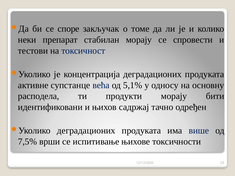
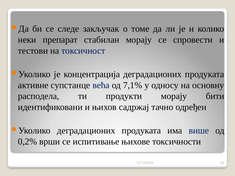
споре: споре -> следе (68, 29)
5,1%: 5,1% -> 7,1% (133, 85)
7,5%: 7,5% -> 0,2% (27, 142)
